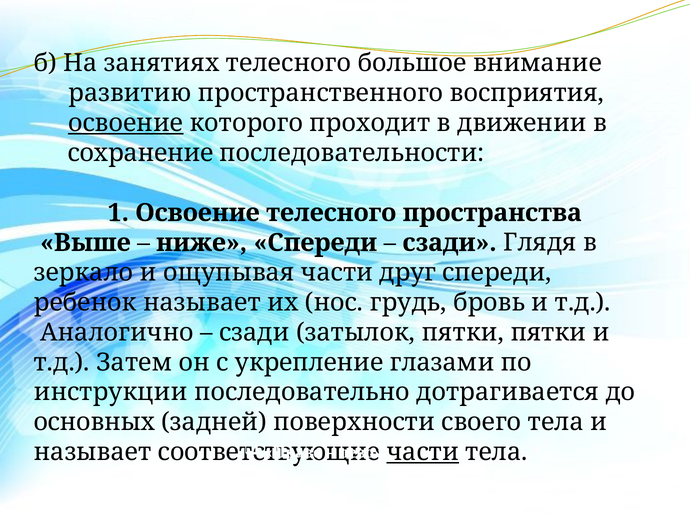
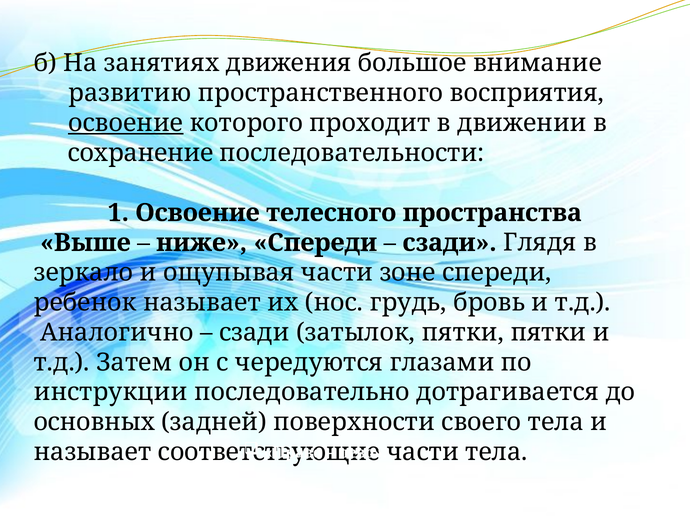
занятиях телесного: телесного -> движения (289, 63)
друг: друг -> зоне (408, 272)
укрепление: укрепление -> чередуются (309, 362)
части underline: present -> none (423, 452)
